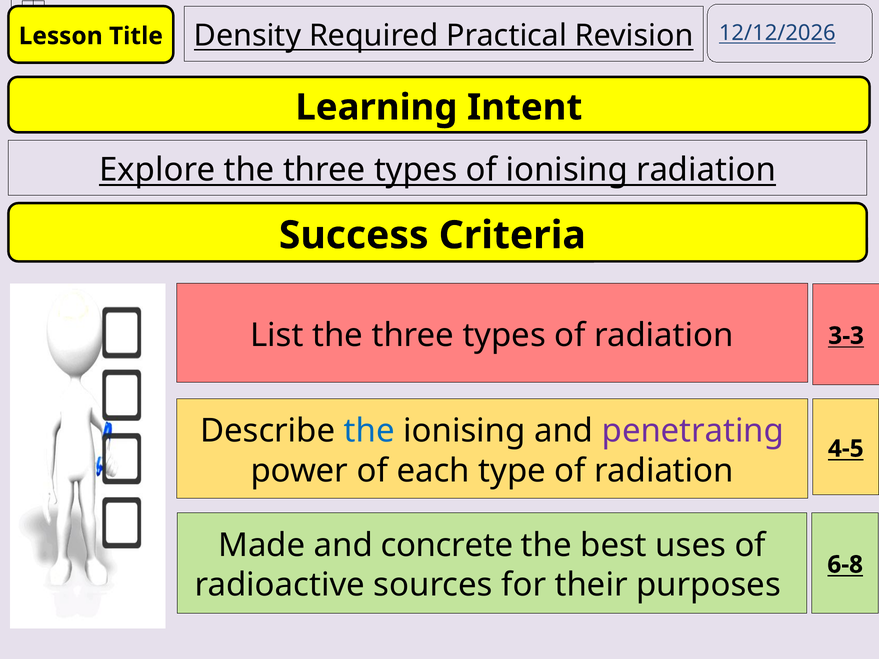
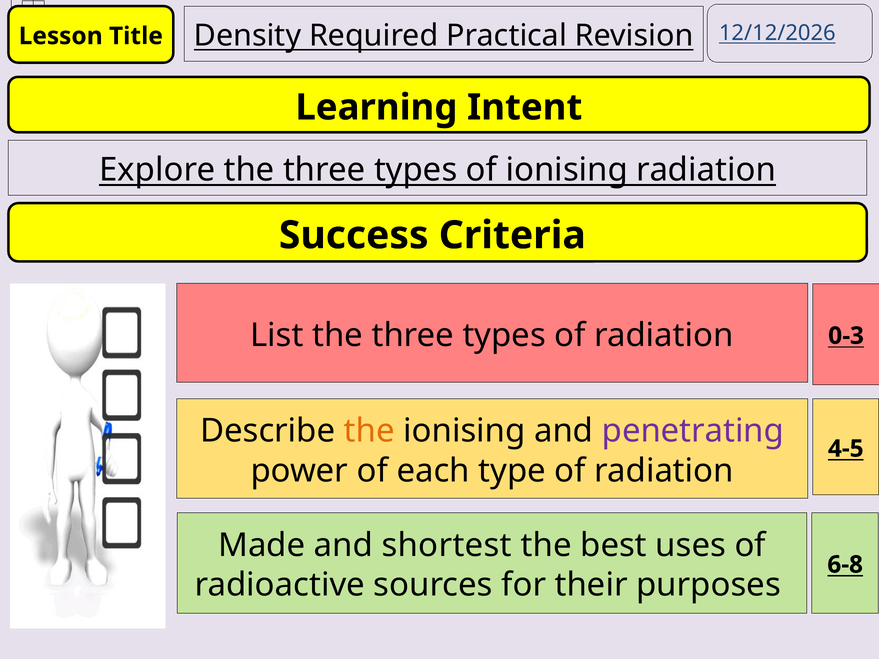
3-3: 3-3 -> 0-3 (846, 336)
the colour: blue -> orange (369, 431)
concrete: concrete -> shortest (447, 546)
